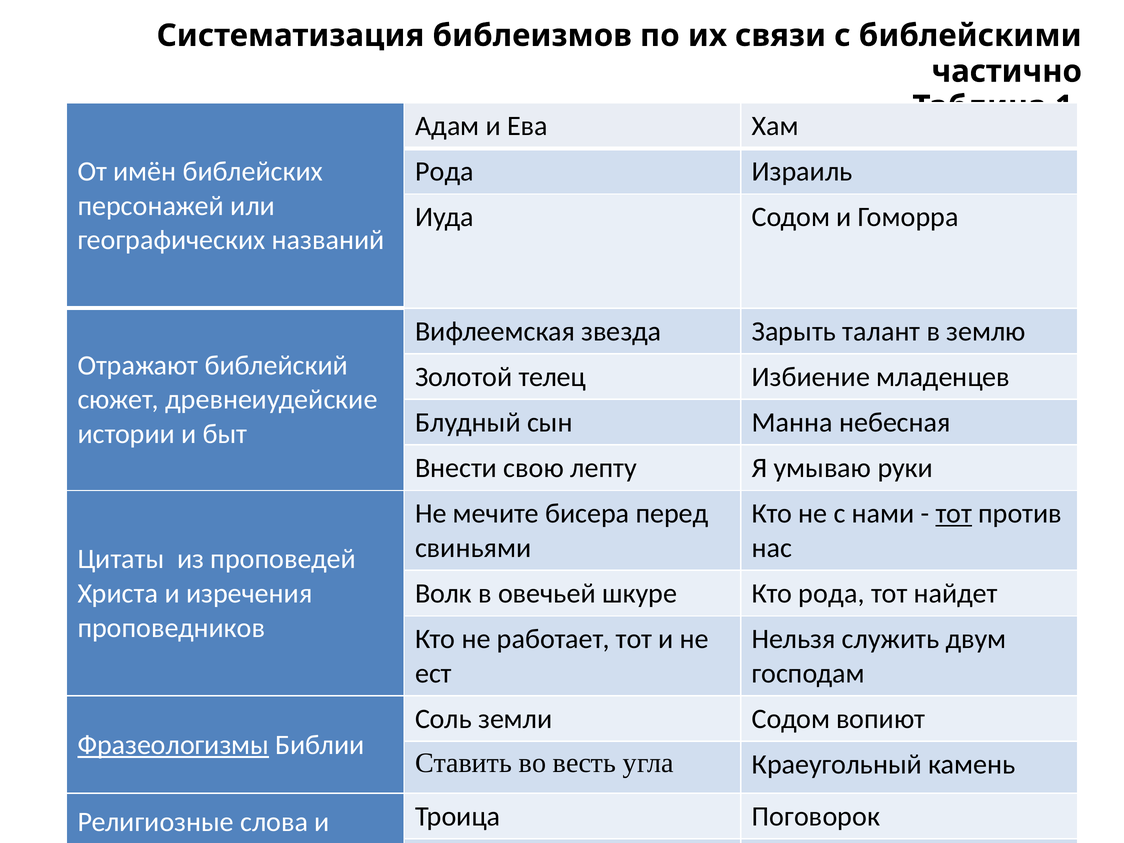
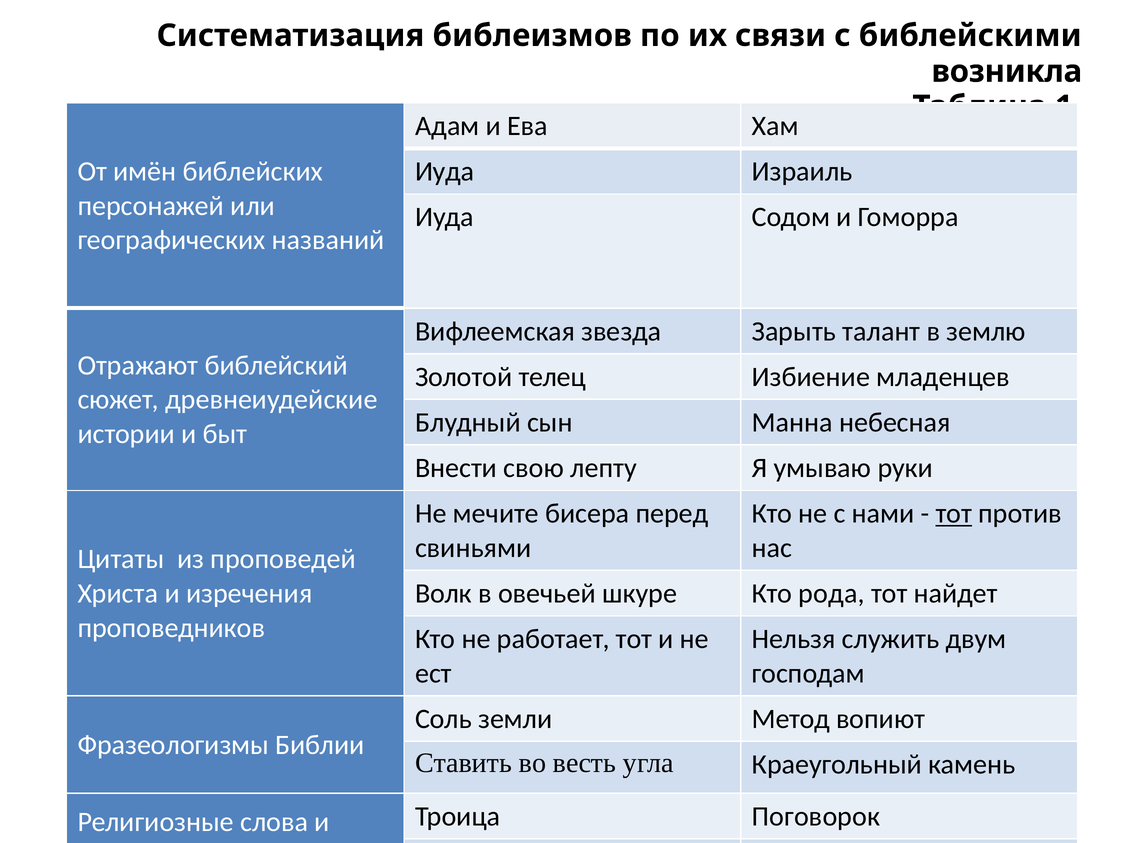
частично: частично -> возникла (1007, 71)
Рода: Рода -> Иуда (445, 172)
земли Содом: Содом -> Метод (791, 719)
Фразеологизмы underline: present -> none (173, 745)
